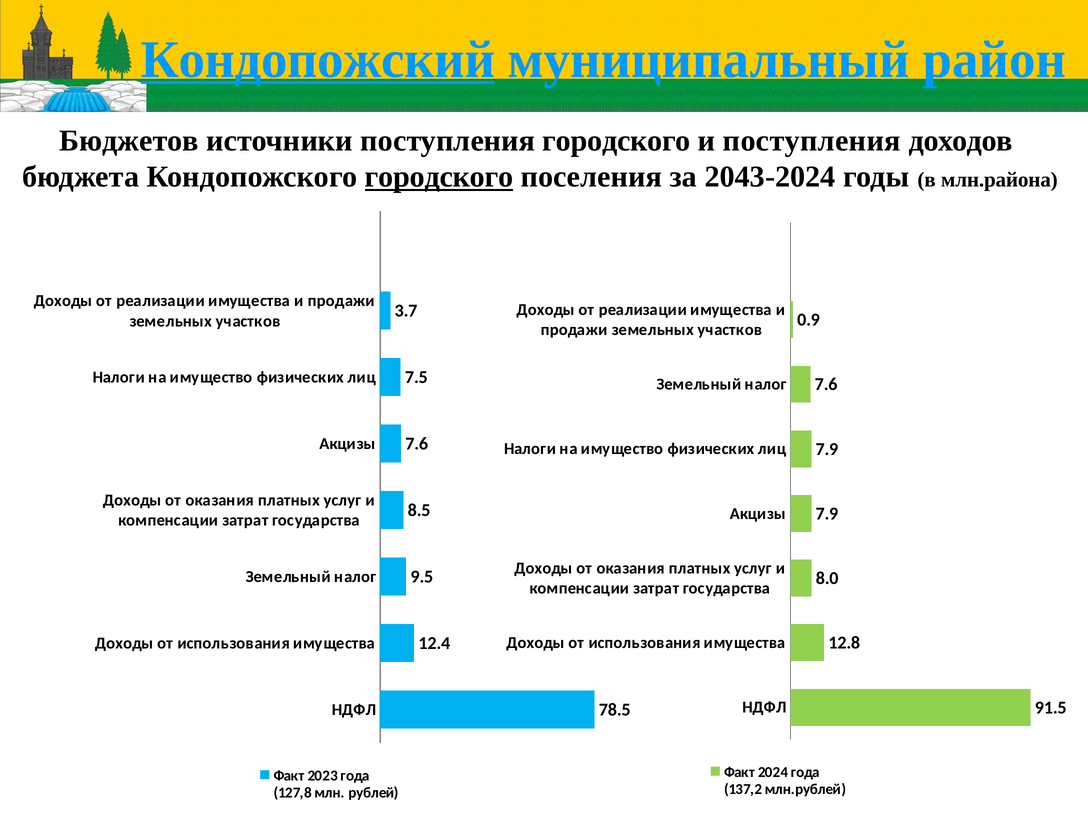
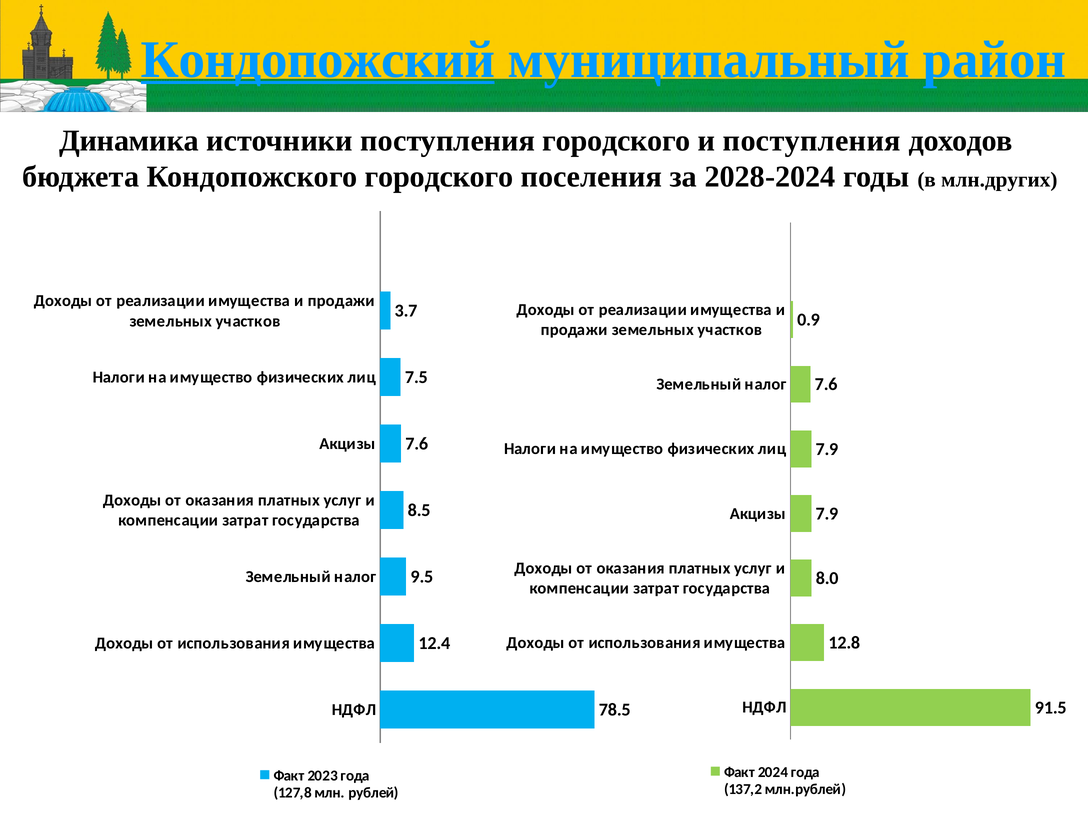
Бюджетов: Бюджетов -> Динамика (129, 141)
городского underline: present -> none (439, 177)
2043-2024: 2043-2024 -> 2028-2024 (770, 177)
млн.района: млн.района -> млн.других (999, 180)
